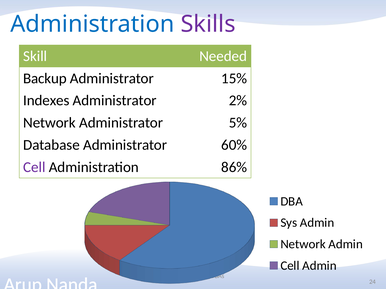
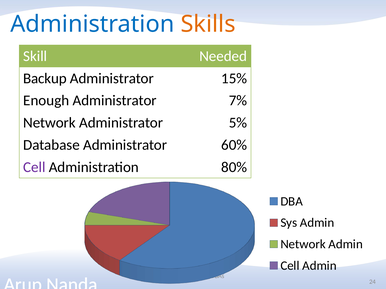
Skills colour: purple -> orange (208, 24)
Indexes: Indexes -> Enough (46, 101)
2%: 2% -> 7% (238, 101)
86%: 86% -> 80% (234, 167)
